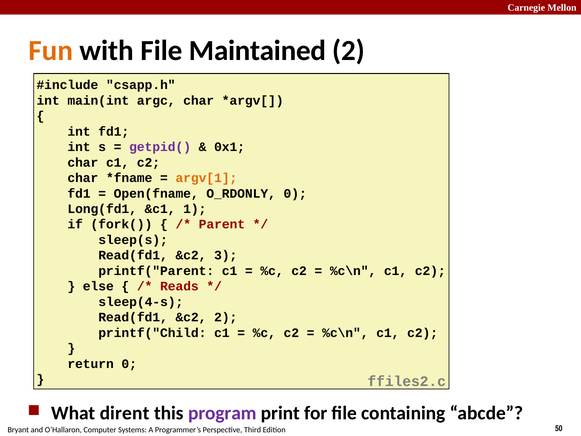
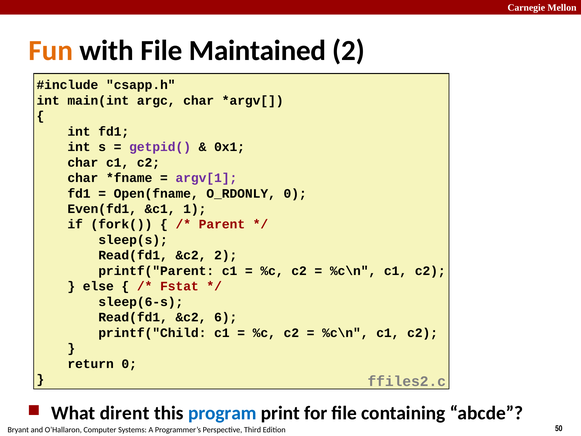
argv[1 colour: orange -> purple (206, 178)
Long(fd1: Long(fd1 -> Even(fd1 (102, 209)
&c2 3: 3 -> 2 (226, 255)
Reads: Reads -> Fstat (179, 286)
sleep(4-s: sleep(4-s -> sleep(6-s (141, 302)
&c2 2: 2 -> 6 (226, 317)
program colour: purple -> blue (222, 413)
